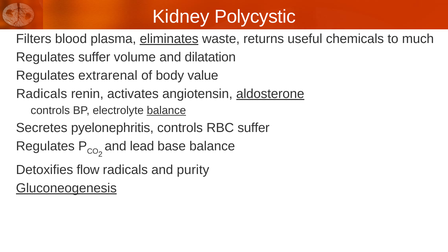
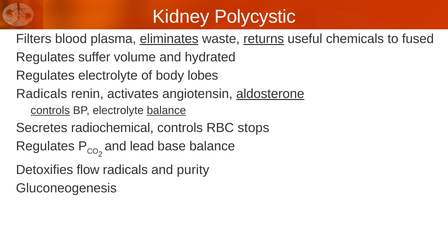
returns underline: none -> present (264, 39)
much: much -> fused (418, 39)
dilatation: dilatation -> hydrated (210, 57)
Regulates extrarenal: extrarenal -> electrolyte (108, 76)
value: value -> lobes (203, 76)
controls underline: none -> present (50, 111)
pyelonephritis: pyelonephritis -> radiochemical (112, 128)
RBC suffer: suffer -> stops (253, 128)
Gluconeogenesis underline: present -> none (66, 188)
